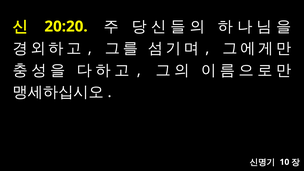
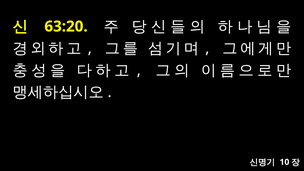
20:20: 20:20 -> 63:20 (66, 26)
